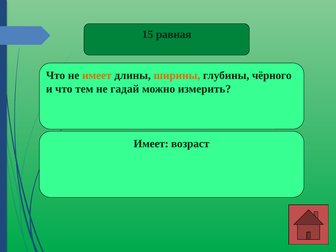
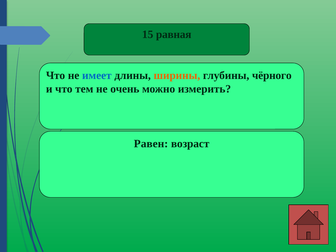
имеет colour: orange -> blue (97, 75)
гадай: гадай -> очень (125, 89)
Имеет: Имеет -> Равен (151, 144)
